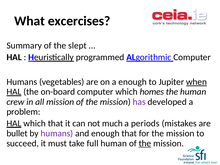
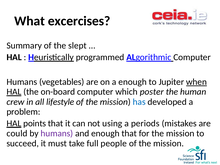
homes: homes -> poster (152, 92)
all mission: mission -> lifestyle (60, 102)
has colour: purple -> blue (139, 102)
HAL which: which -> points (35, 123)
much: much -> using (112, 123)
bullet: bullet -> could (17, 133)
full human: human -> people (114, 143)
the underline: present -> none (145, 143)
